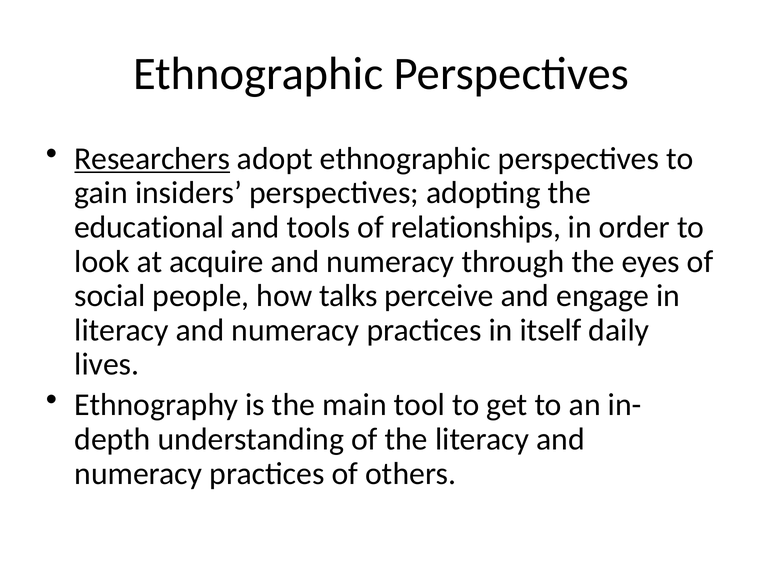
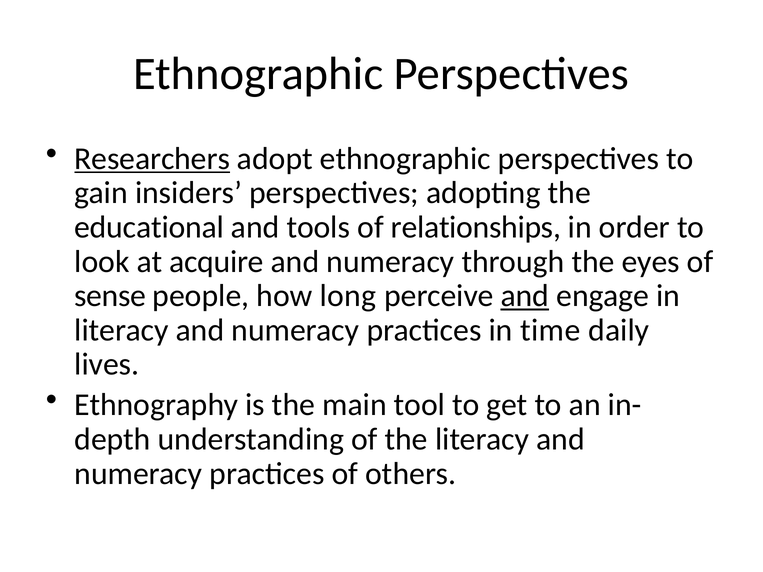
social: social -> sense (110, 296)
talks: talks -> long (348, 296)
and underline: none -> present (525, 296)
itself: itself -> time (550, 330)
